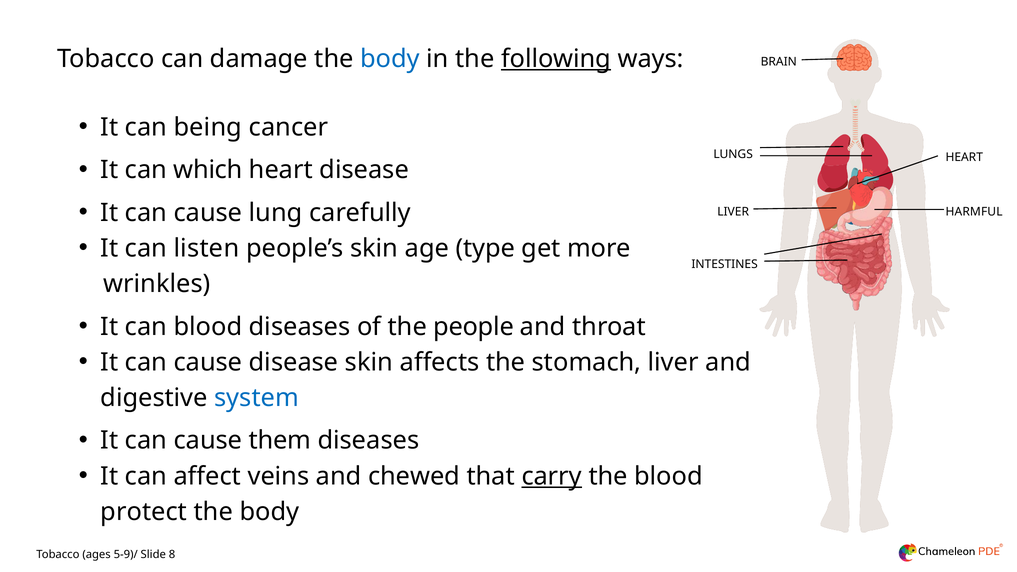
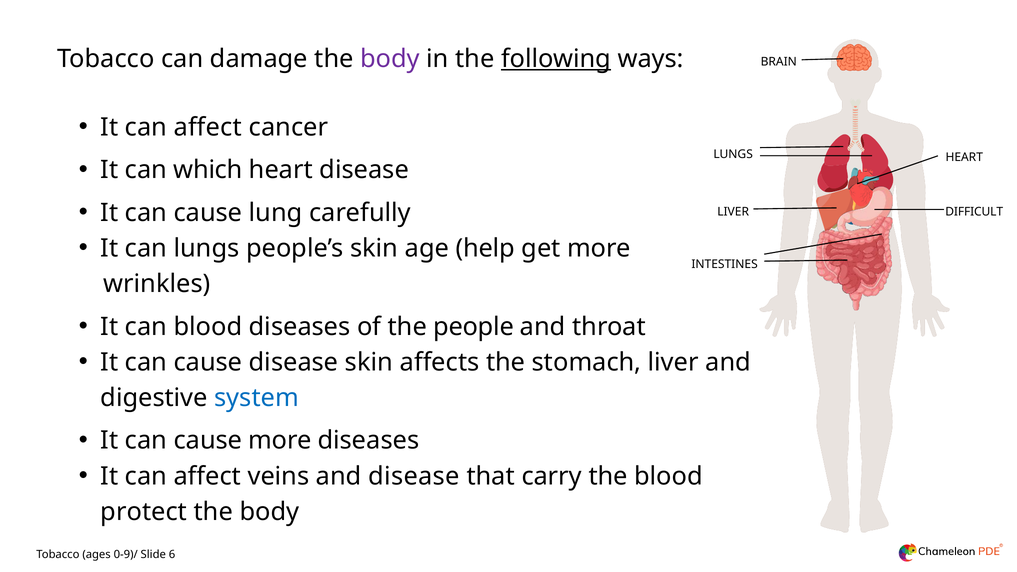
body colour: blue -> purple (390, 59)
being: being -> affect (208, 127)
HARMFUL: HARMFUL -> DIFFICULT (974, 212)
can listen: listen -> lungs (207, 248)
type: type -> help (485, 248)
cause them: them -> more (280, 441)
and chewed: chewed -> disease (414, 476)
carry underline: present -> none (552, 476)
5-9)/: 5-9)/ -> 0-9)/ (126, 555)
8: 8 -> 6 (172, 555)
